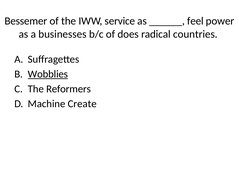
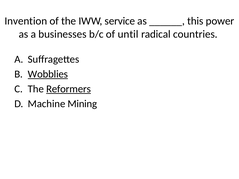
Bessemer: Bessemer -> Invention (26, 21)
feel: feel -> this (195, 21)
does: does -> until (128, 34)
Reformers underline: none -> present (69, 89)
Create: Create -> Mining (82, 104)
